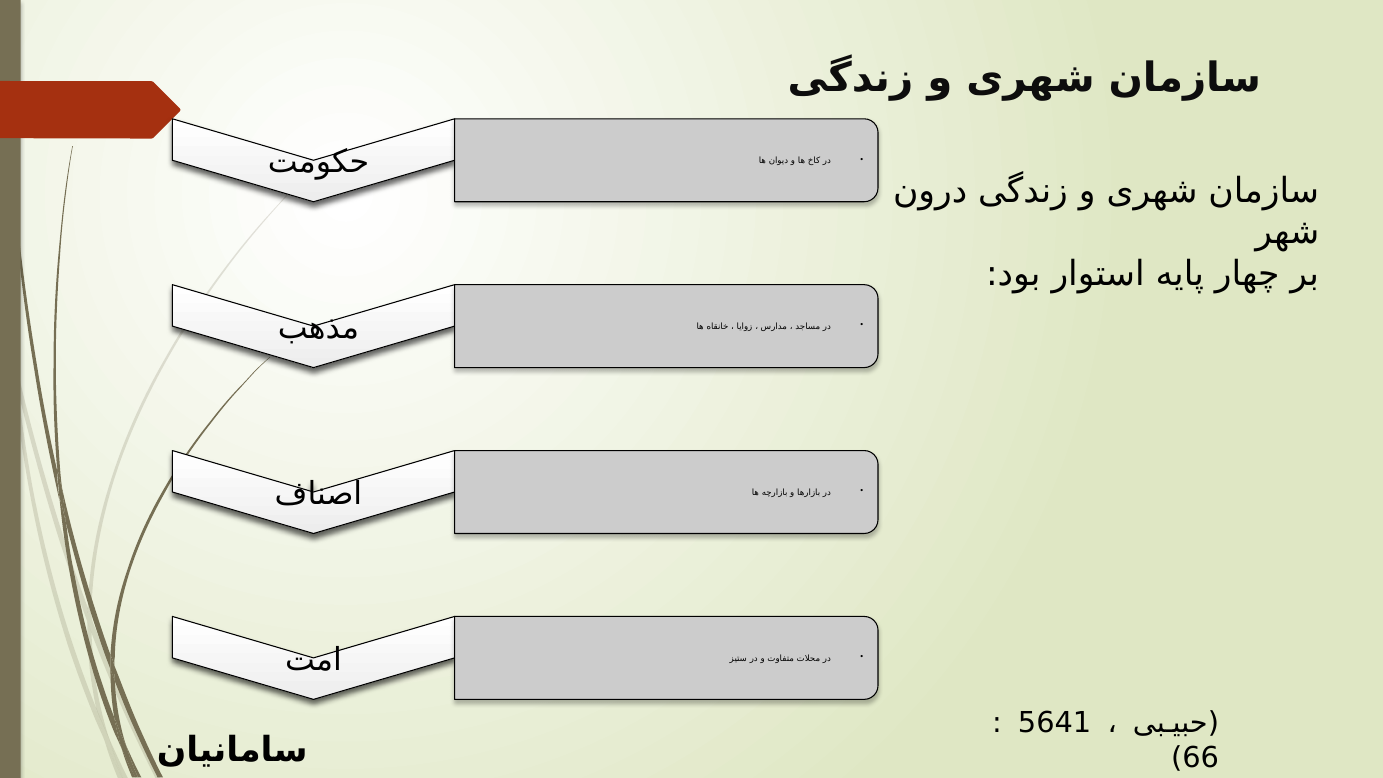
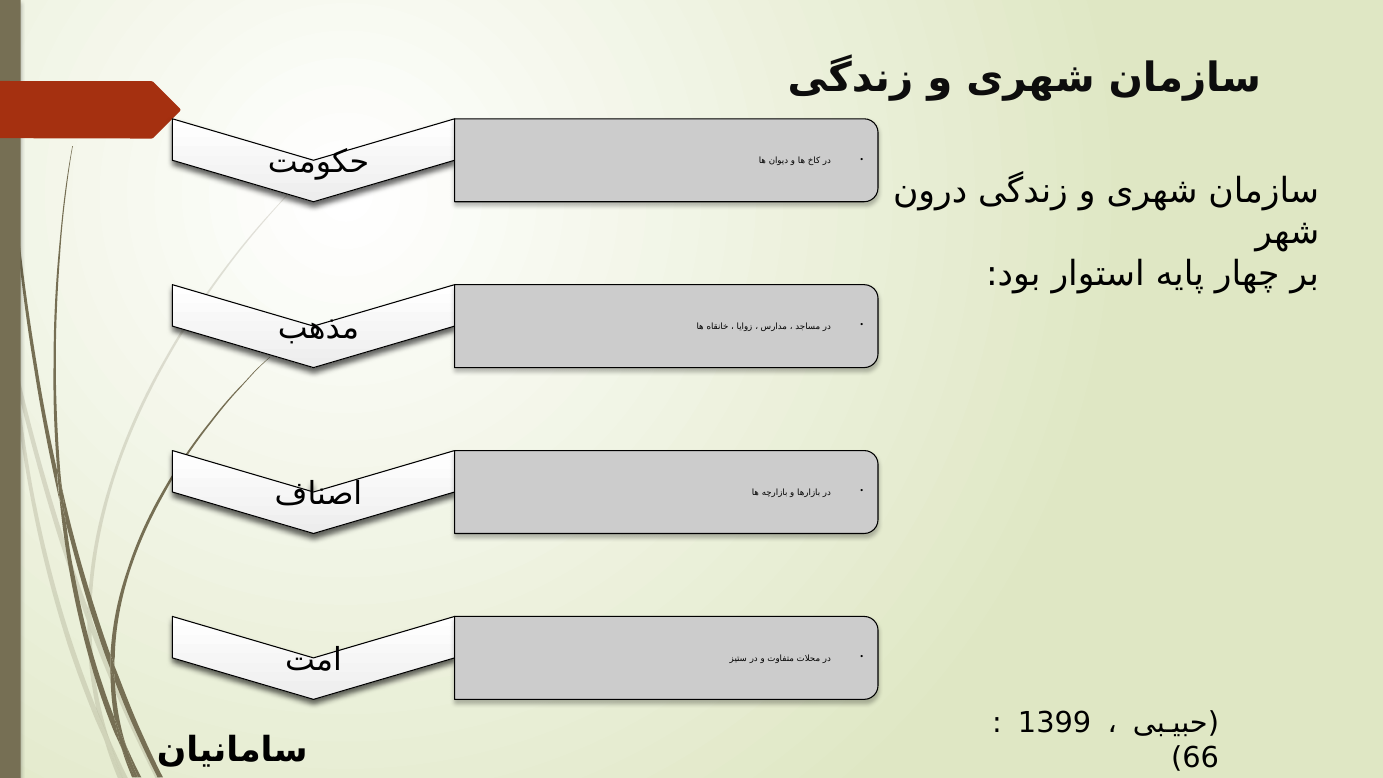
5641: 5641 -> 1399 (1055, 723)
